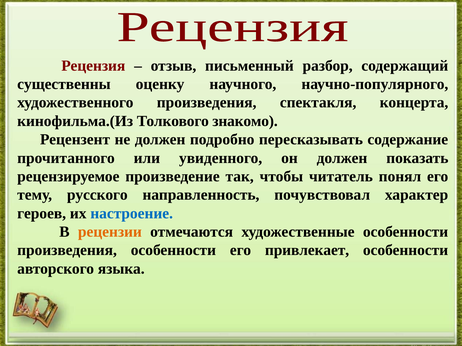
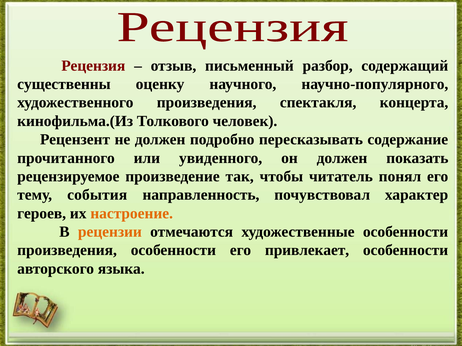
знакомо: знакомо -> человек (245, 121)
русского: русского -> события (97, 195)
настроение colour: blue -> orange (132, 214)
